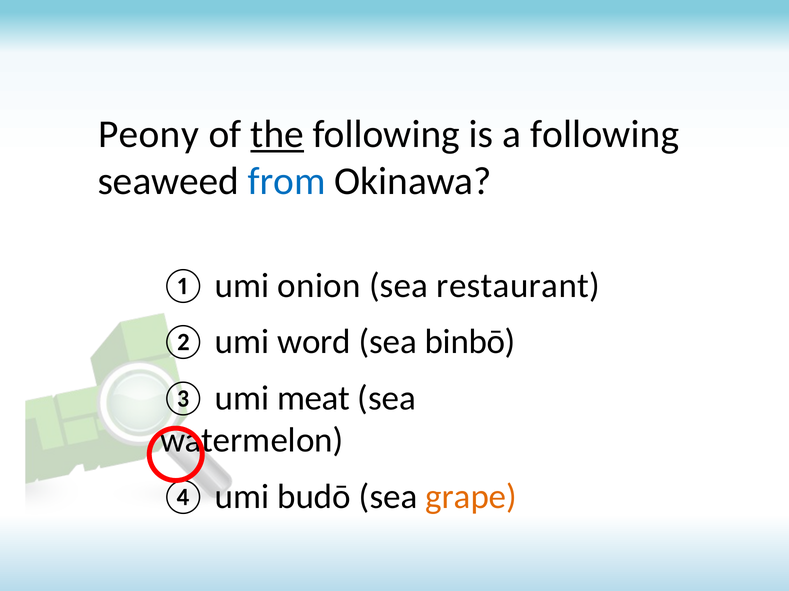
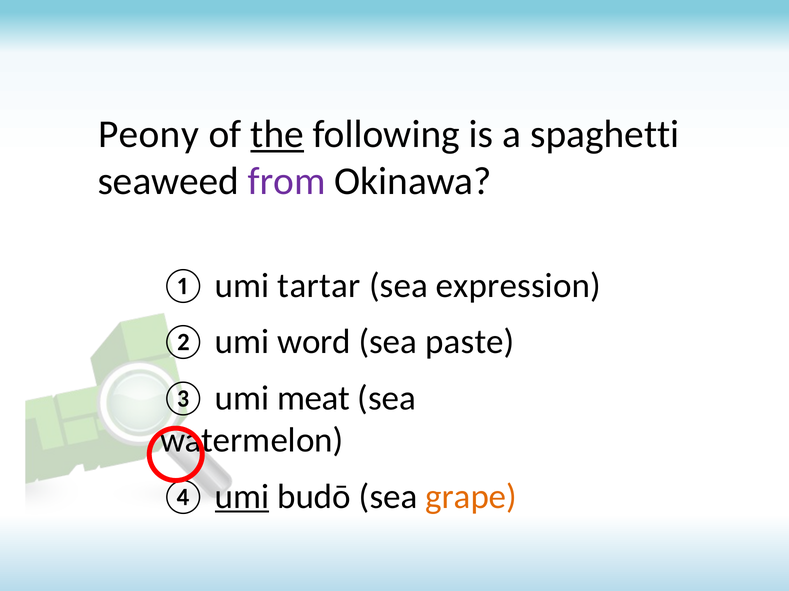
a following: following -> spaghetti (605, 134)
from colour: blue -> purple (287, 182)
onion: onion -> tartar (319, 286)
restaurant: restaurant -> expression (518, 286)
binbō: binbō -> paste (470, 342)
umi underline: none -> present (242, 497)
